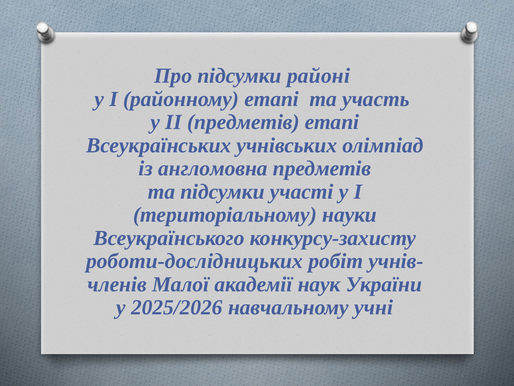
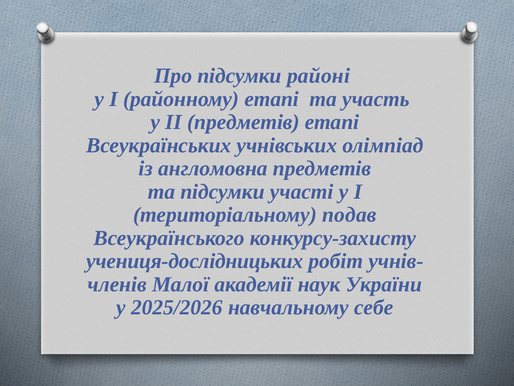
науки: науки -> подав (349, 215)
роботи-дослідницьких: роботи-дослідницьких -> учениця-дослідницьких (195, 261)
учні: учні -> себе (374, 307)
